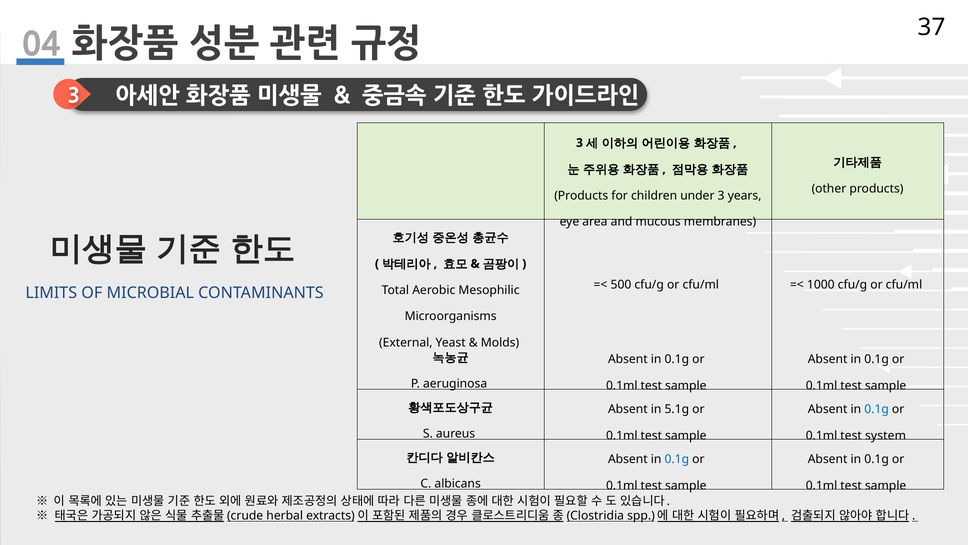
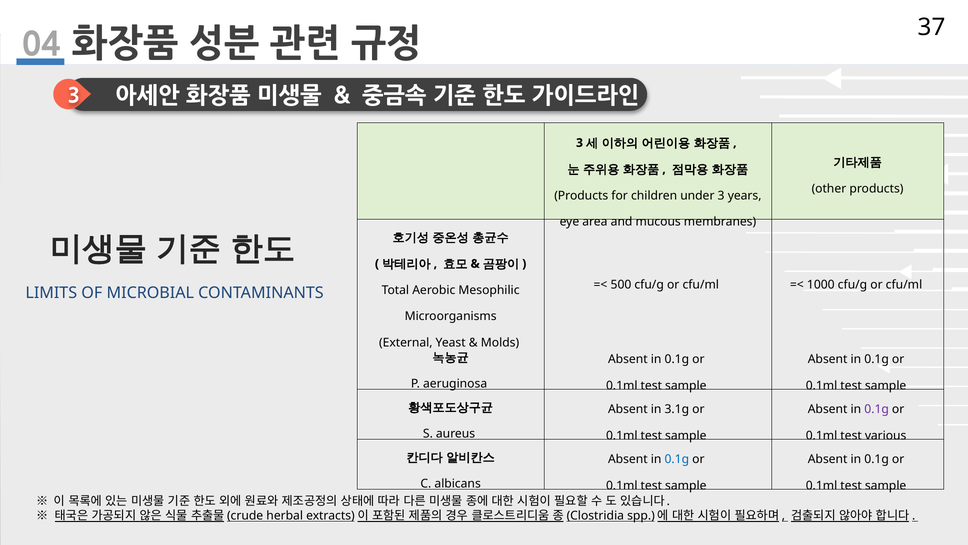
5.1g: 5.1g -> 3.1g (677, 409)
0.1g colour: blue -> purple (877, 409)
system: system -> various (886, 435)
